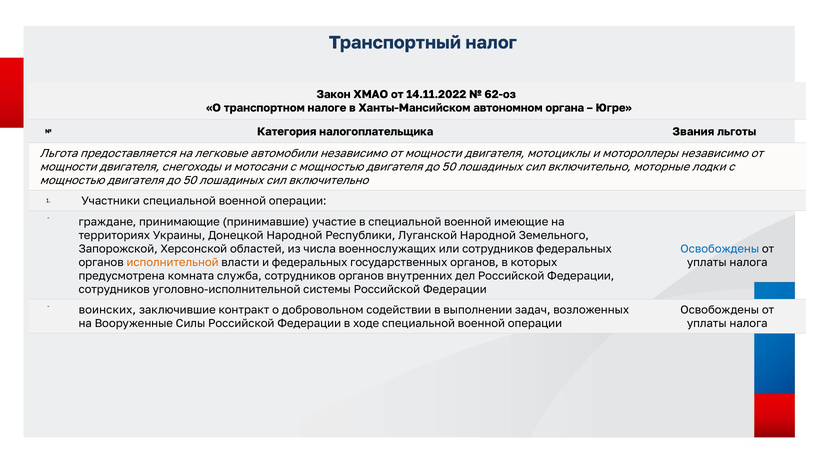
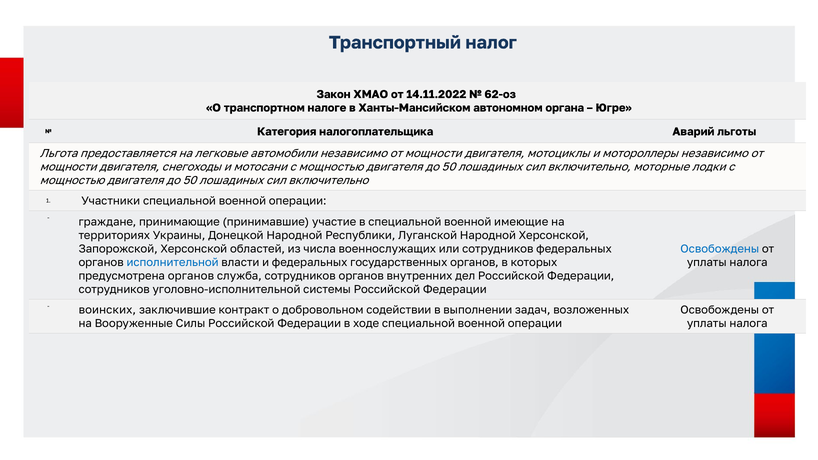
Звания: Звания -> Аварий (693, 132)
Народной Земельного: Земельного -> Херсонской (554, 235)
исполнительной colour: orange -> blue (173, 262)
предусмотрена комната: комната -> органов (191, 276)
